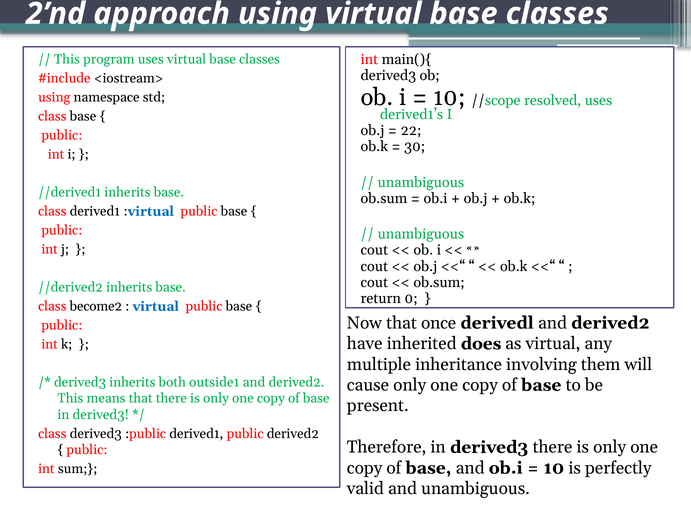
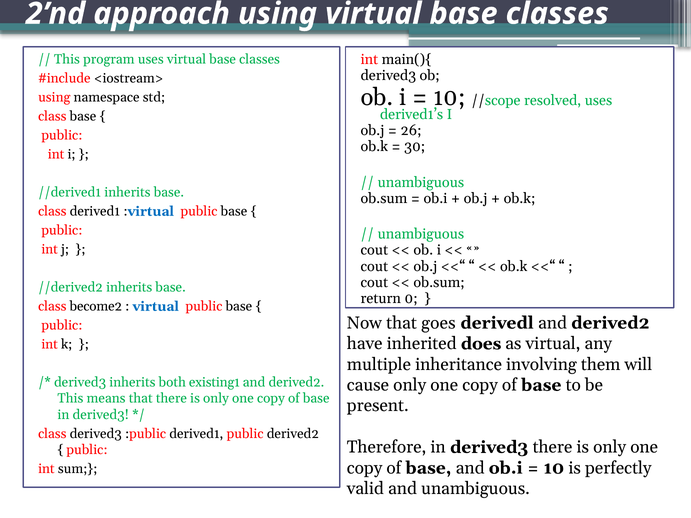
22: 22 -> 26 (411, 131)
once: once -> goes (438, 323)
outside1: outside1 -> existing1 (214, 383)
